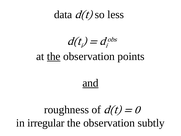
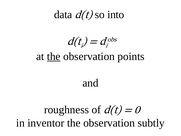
less: less -> into (116, 15)
and underline: present -> none (90, 83)
irregular: irregular -> inventor (46, 123)
